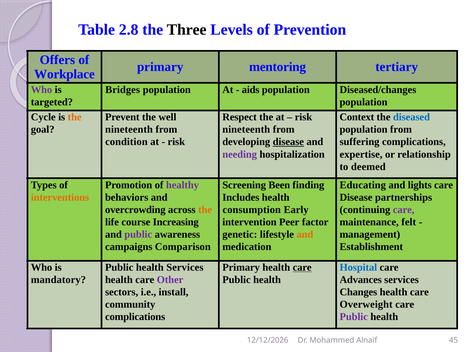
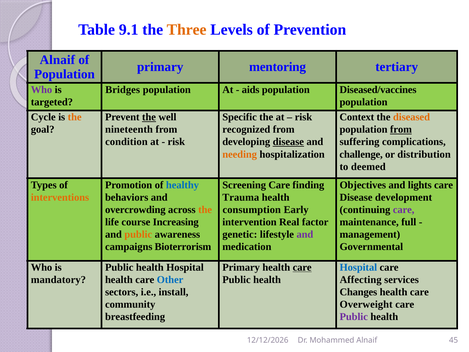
2.8: 2.8 -> 9.1 (129, 30)
Three colour: black -> orange (187, 30)
Offers: Offers -> Alnaif (57, 60)
Workplace: Workplace -> Population (64, 74)
Diseased/changes: Diseased/changes -> Diseased/vaccines (378, 90)
the underline: none -> present (149, 117)
Respect: Respect -> Specific (240, 117)
diseased colour: blue -> orange (411, 117)
nineteenth: nineteenth -> recognized (246, 129)
from underline: none -> present (401, 129)
needing colour: purple -> orange (240, 154)
expertise: expertise -> challenge (361, 154)
relationship: relationship -> distribution (424, 154)
healthy colour: purple -> blue (182, 185)
Screening Been: Been -> Care (279, 185)
Educating: Educating -> Objectives (363, 185)
Includes: Includes -> Trauma (241, 197)
partnerships: partnerships -> development (404, 197)
Peer: Peer -> Real (289, 222)
felt: felt -> full (409, 222)
public colour: purple -> orange (138, 234)
and colour: orange -> purple (305, 234)
Comparison: Comparison -> Bioterrorism (183, 247)
Establishment: Establishment -> Governmental (371, 247)
Services: Services -> Hospital (185, 267)
Other colour: purple -> blue (170, 280)
Advances: Advances -> Affecting (361, 280)
complications: complications -> breastfeeding (135, 317)
